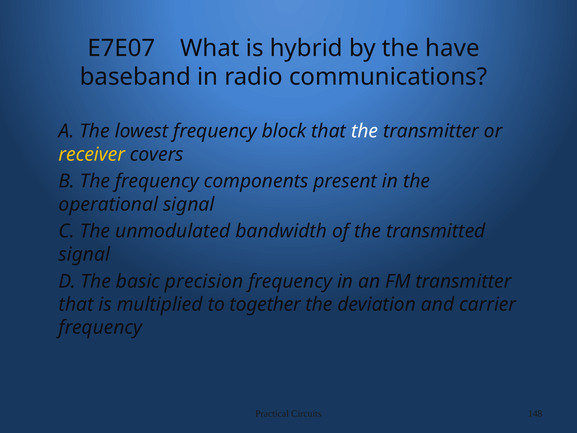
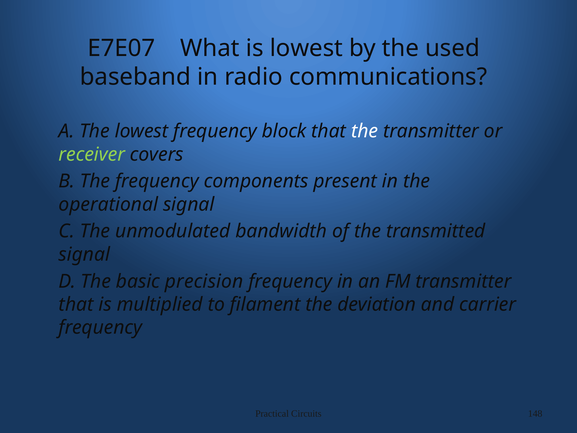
is hybrid: hybrid -> lowest (306, 48)
have: have -> used (452, 48)
receiver colour: yellow -> light green (92, 154)
together: together -> filament (265, 304)
